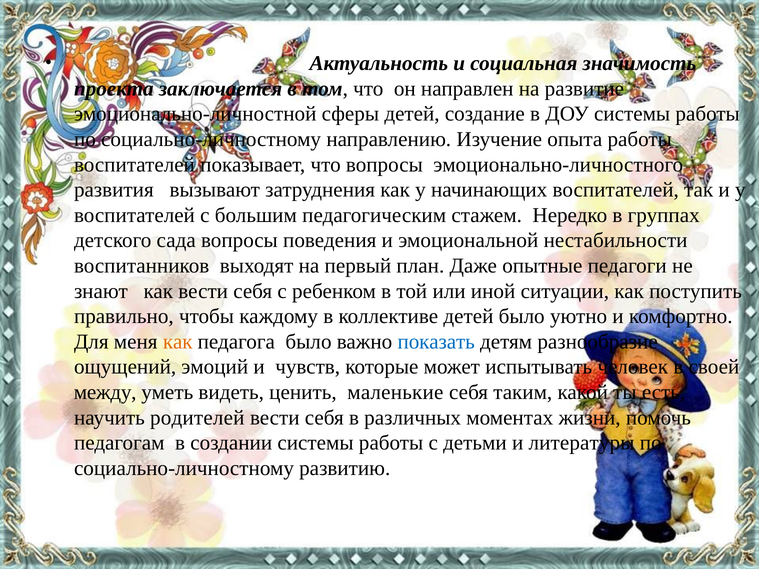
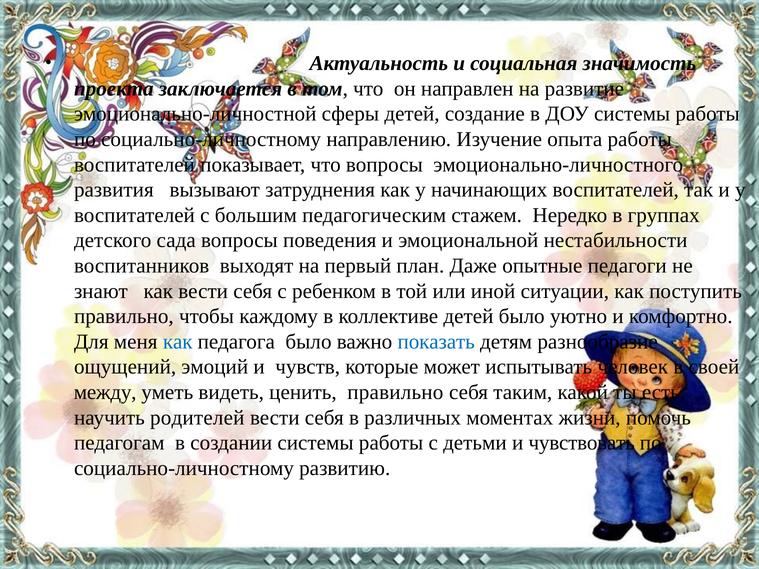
как colour: orange -> blue (178, 342)
ценить маленькие: маленькие -> правильно (395, 392)
литературы: литературы -> чувствовать (582, 443)
